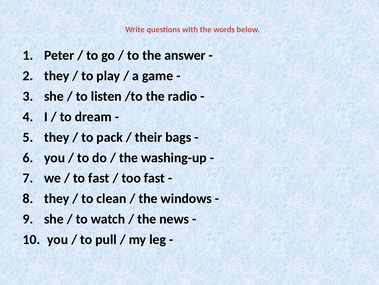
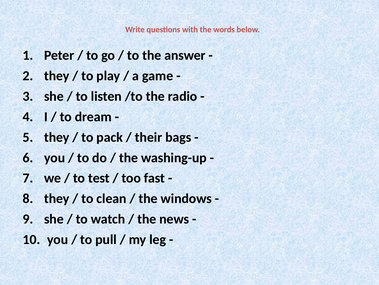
to fast: fast -> test (99, 178)
